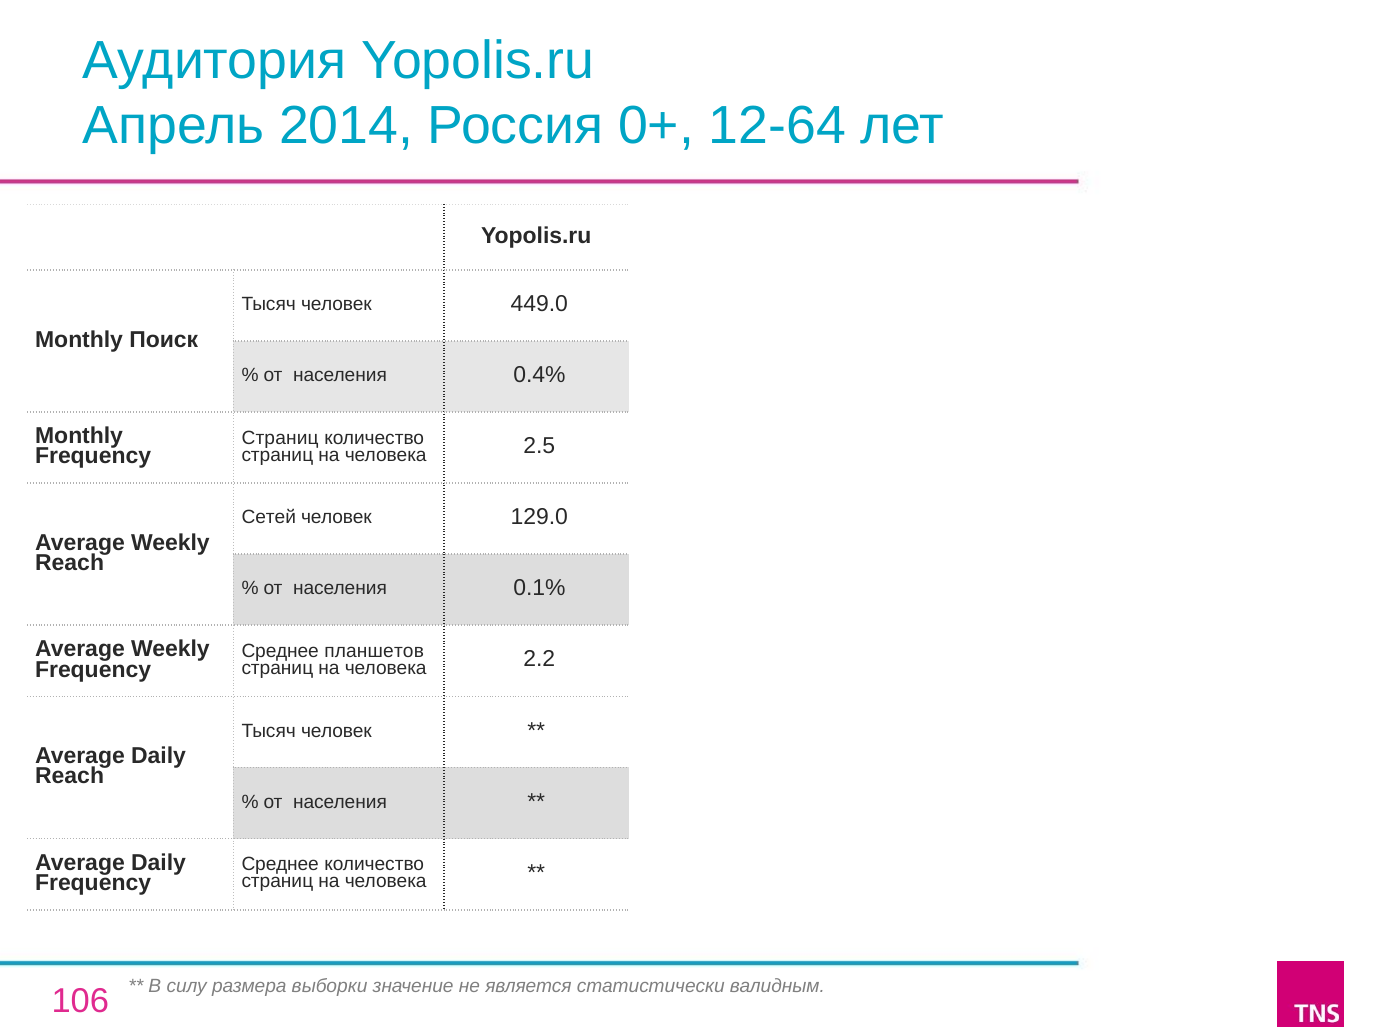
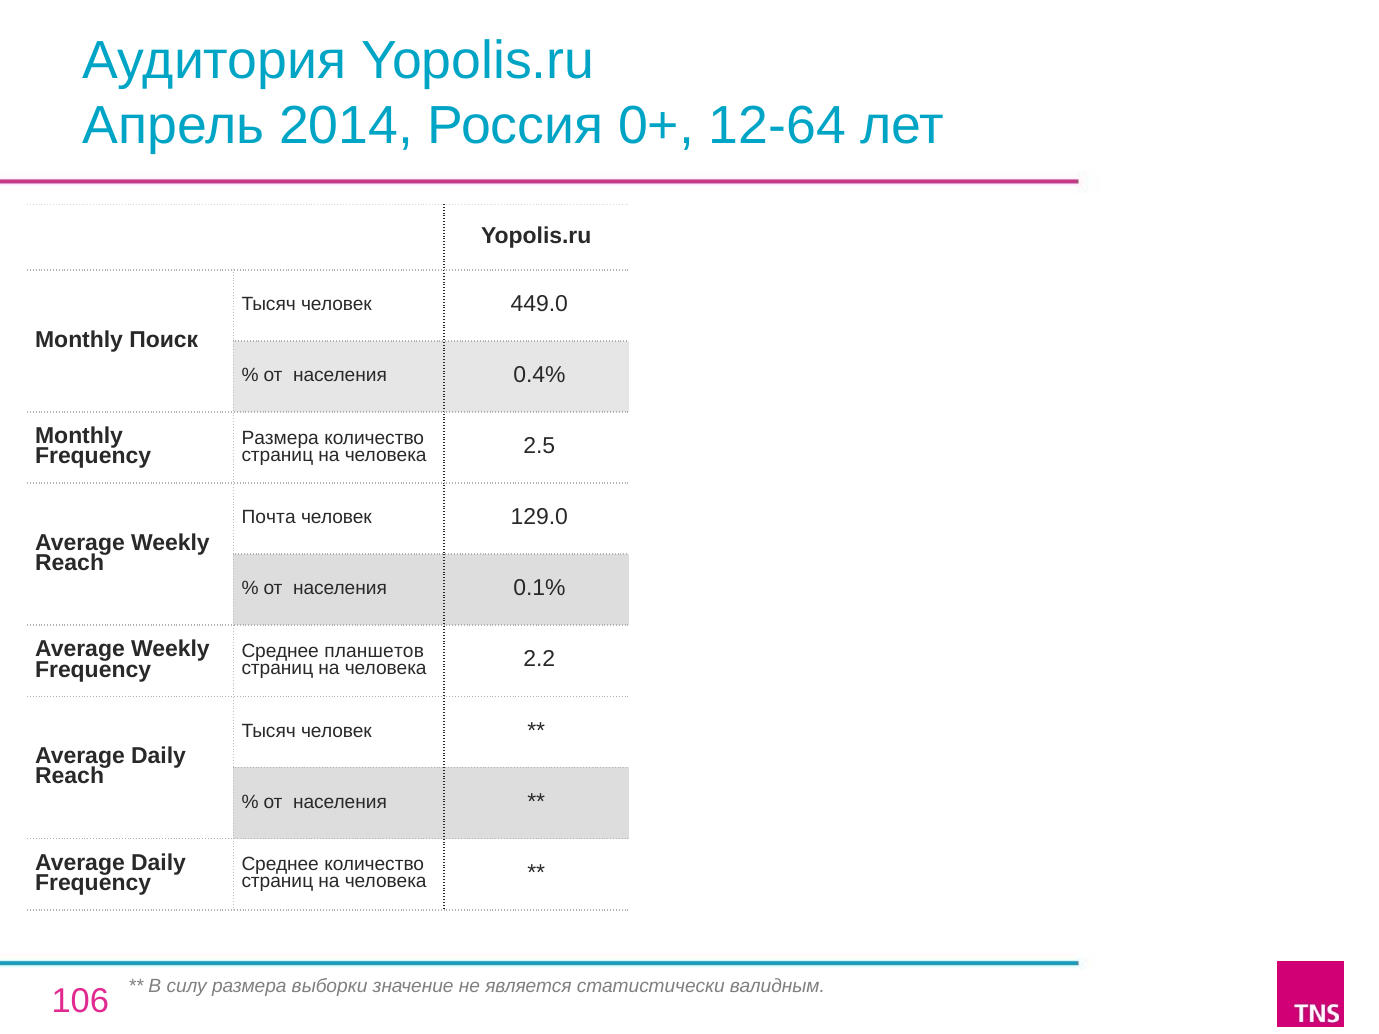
Страниц: Страниц -> Размера (280, 438)
Сетей: Сетей -> Почта (269, 518)
